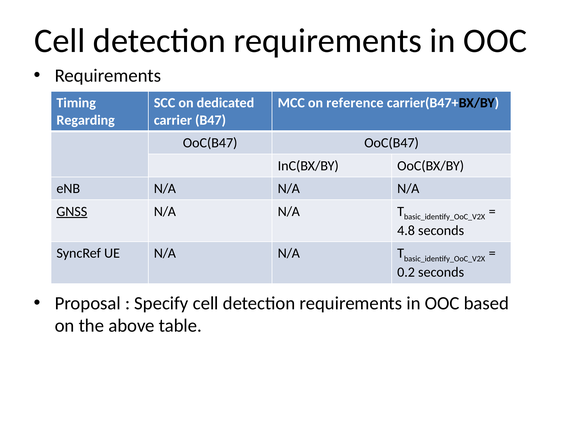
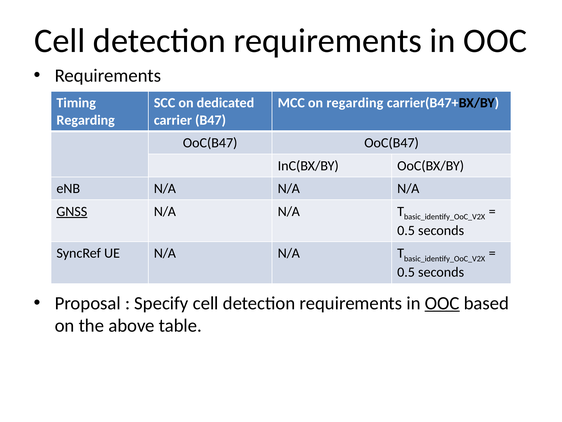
on reference: reference -> regarding (355, 103)
4.8: 4.8 -> 0.5 (406, 230)
0.2: 0.2 -> 0.5 (406, 272)
OOC underline: none -> present (442, 303)
